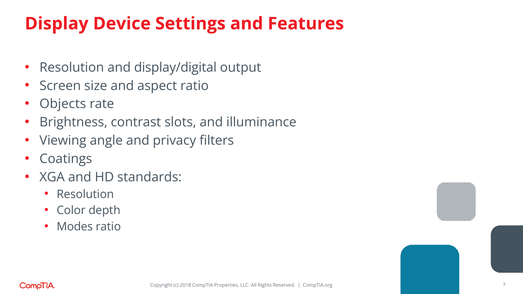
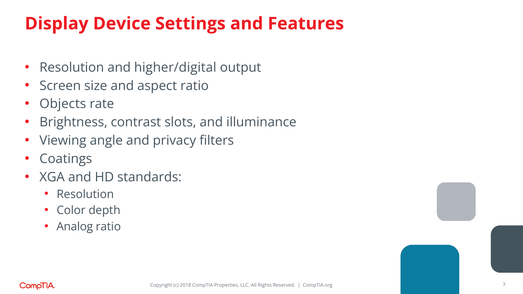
display/digital: display/digital -> higher/digital (175, 67)
Modes: Modes -> Analog (75, 227)
